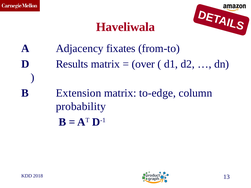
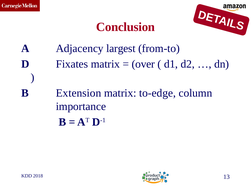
Haveliwala: Haveliwala -> Conclusion (126, 27)
fixates: fixates -> largest (121, 48)
Results: Results -> Fixates (72, 64)
probability: probability -> importance (81, 107)
